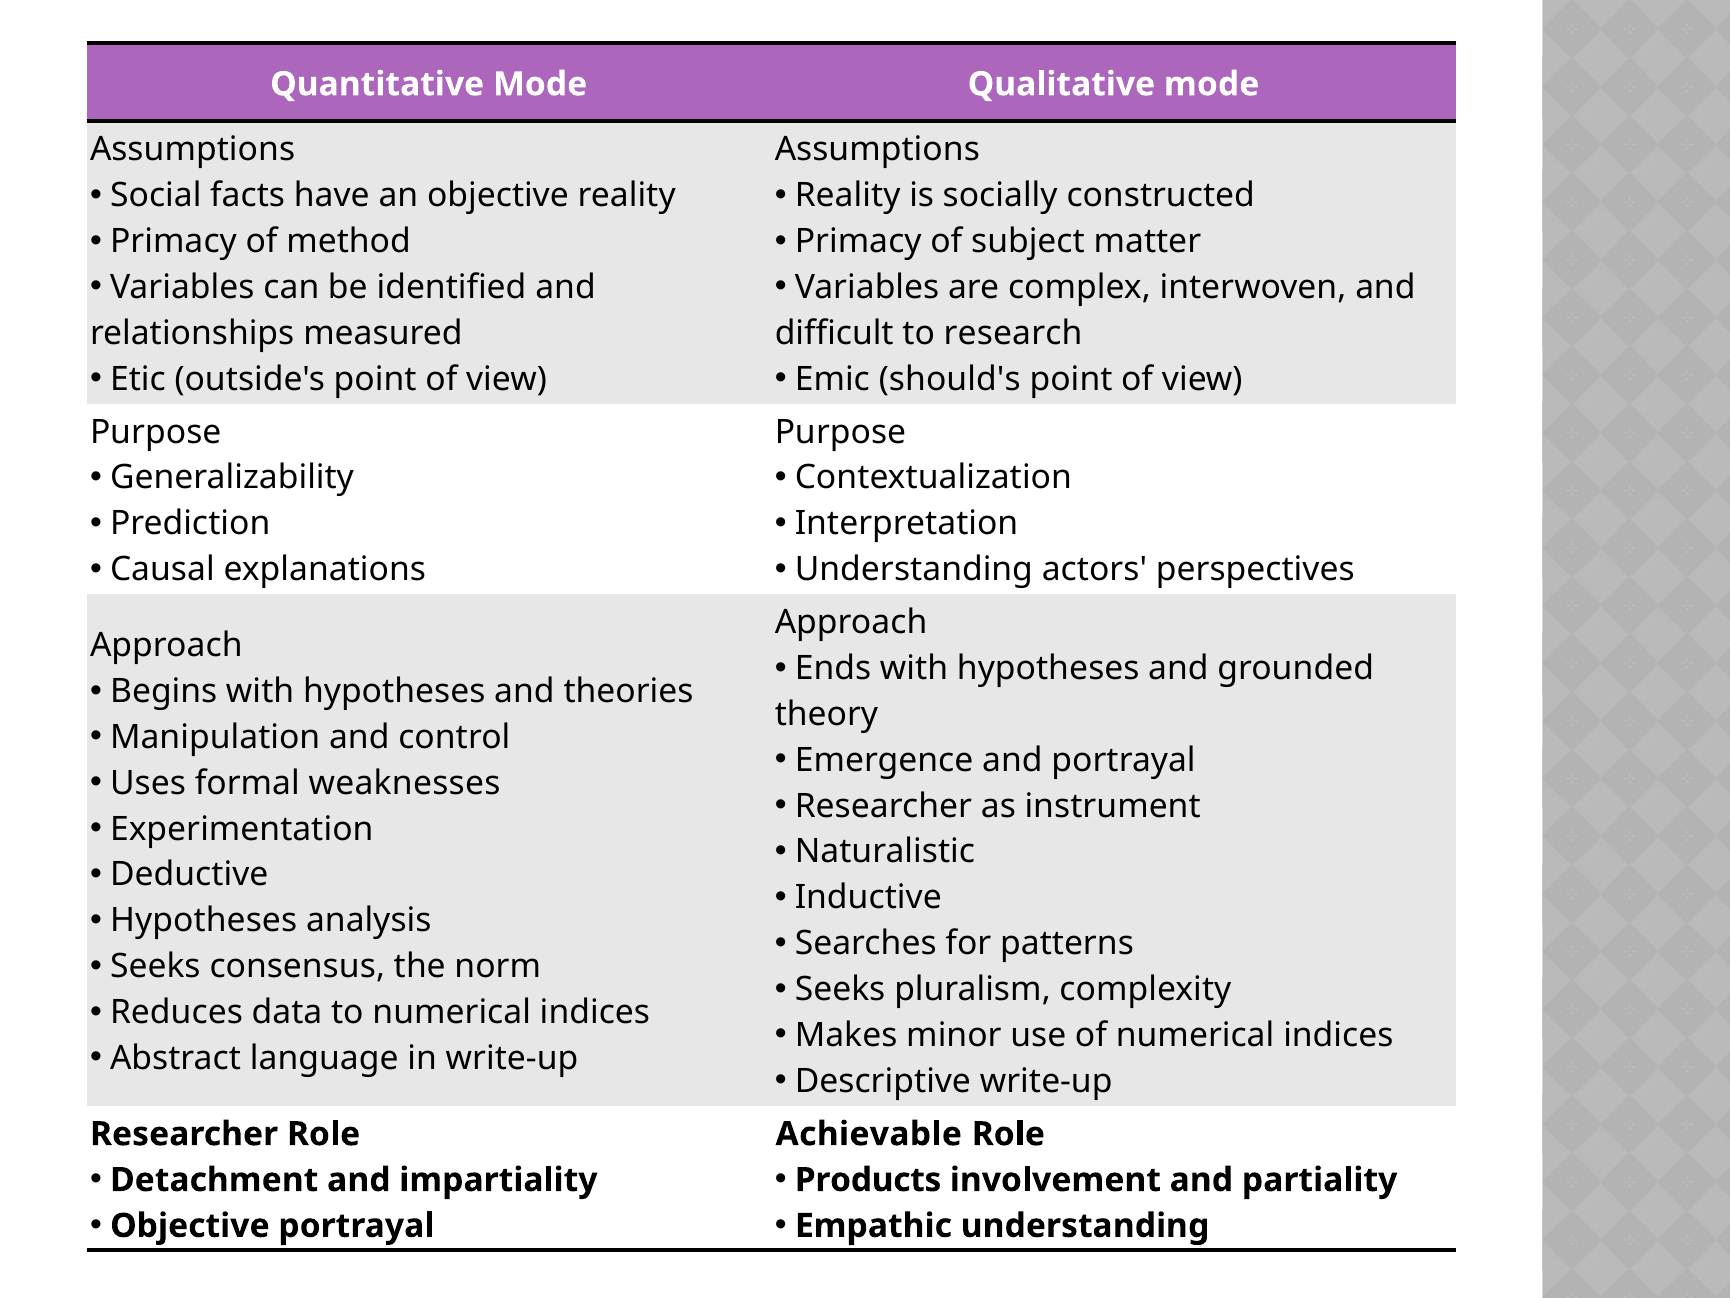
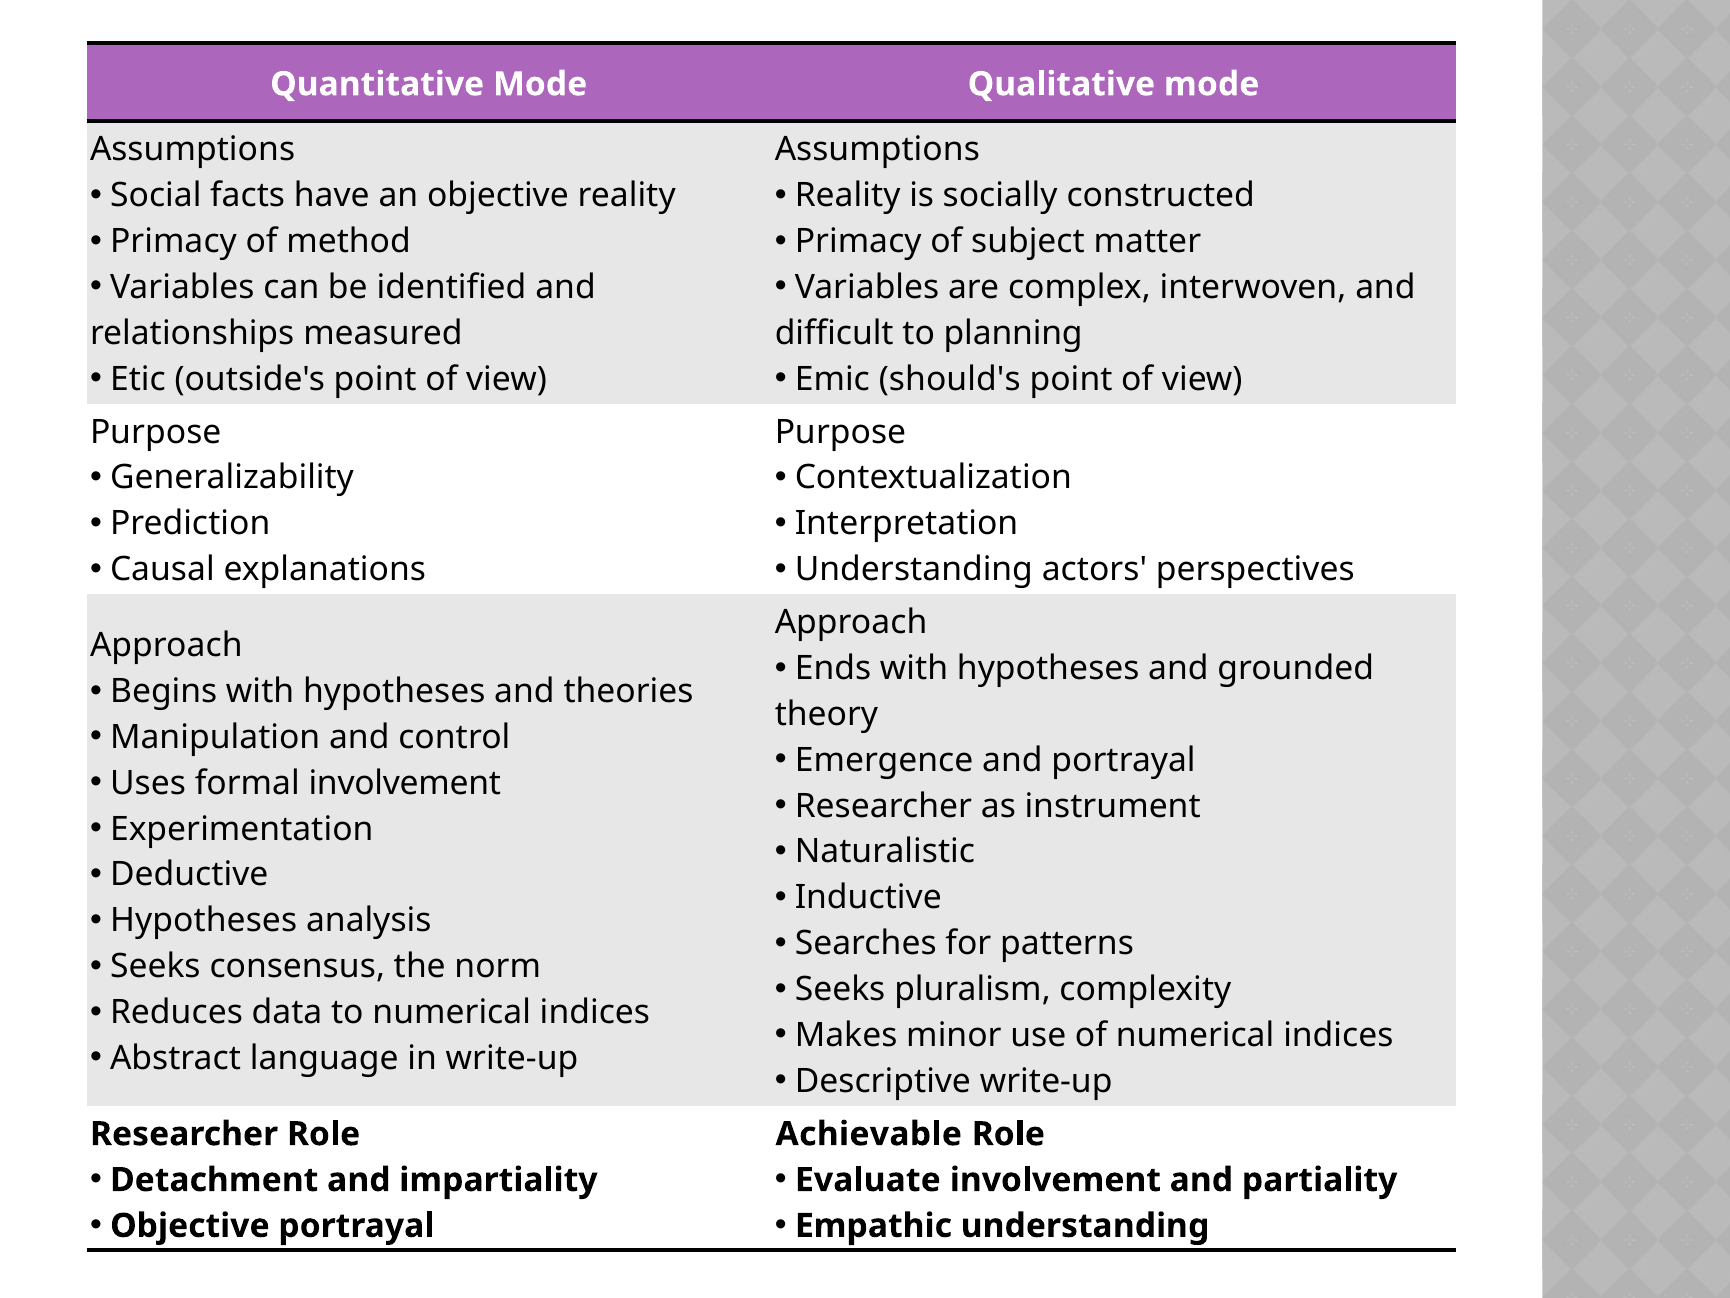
research: research -> planning (1013, 333)
formal weaknesses: weaknesses -> involvement (405, 783)
Products: Products -> Evaluate (868, 1180)
